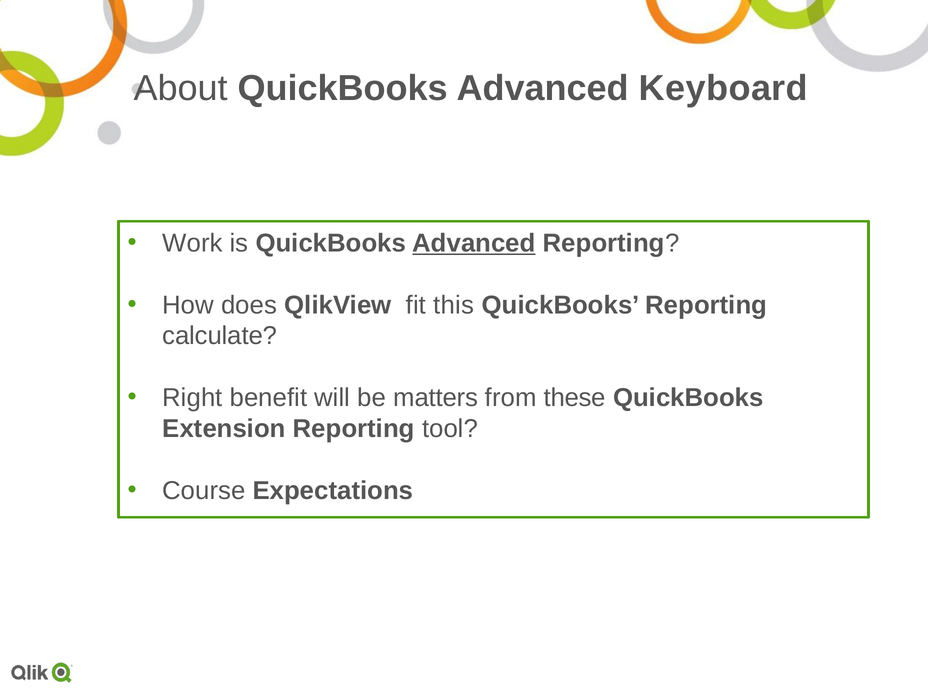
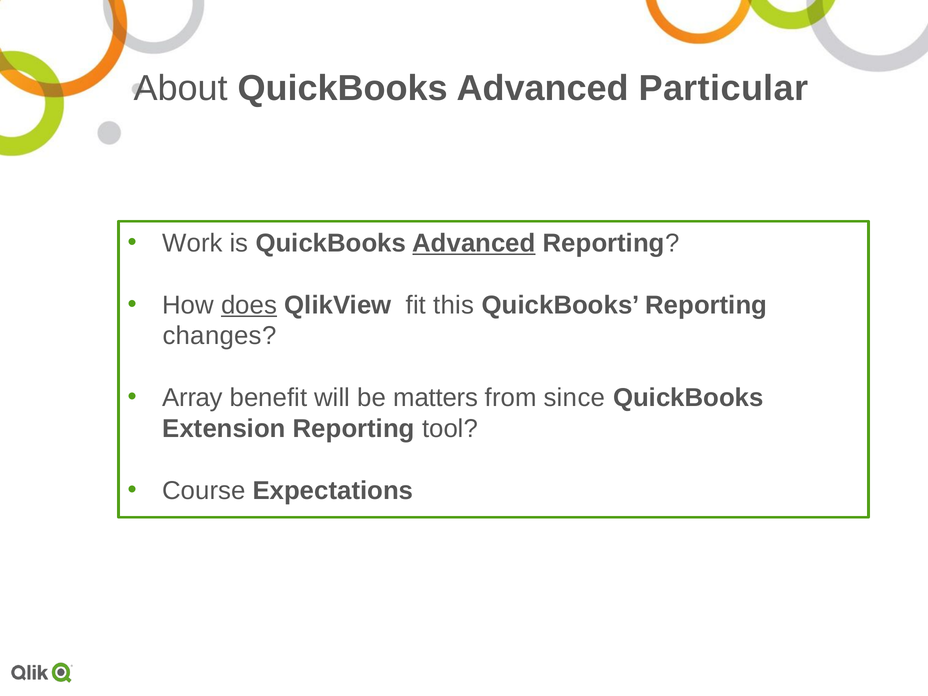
Keyboard: Keyboard -> Particular (723, 88)
does underline: none -> present (249, 305)
calculate: calculate -> changes (220, 336)
Right: Right -> Array (193, 398)
these: these -> since (574, 398)
